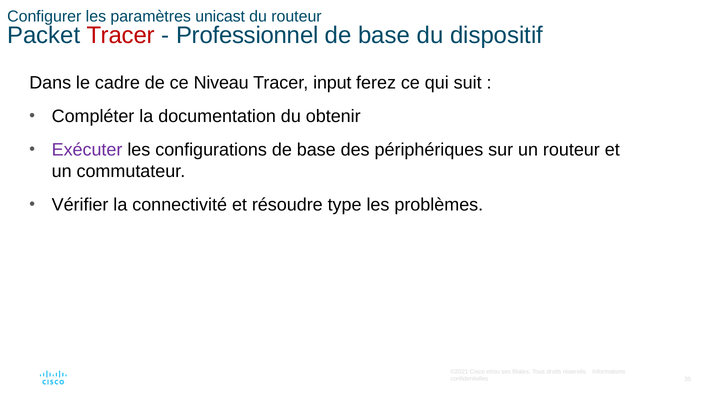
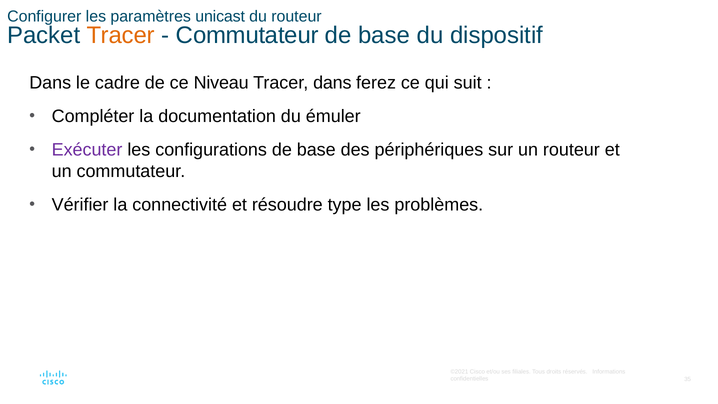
Tracer colour: red -> orange (121, 35)
Professionnel: Professionnel -> Commutateur (247, 35)
Tracer input: input -> dans (332, 83)
obtenir: obtenir -> émuler (333, 116)
